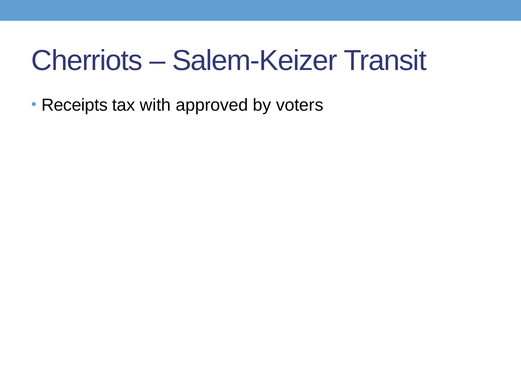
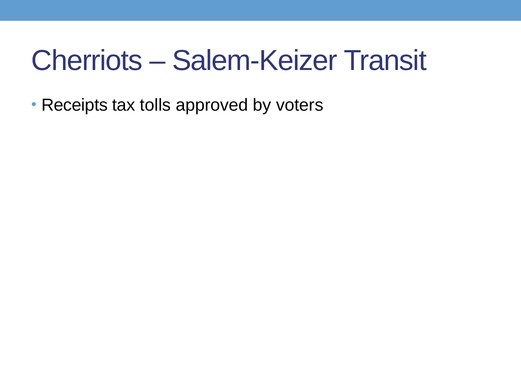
with: with -> tolls (155, 105)
